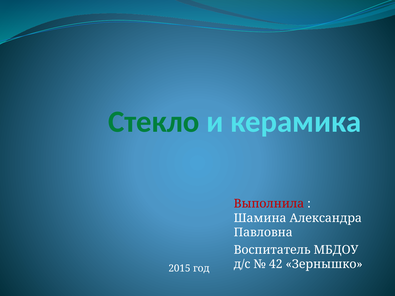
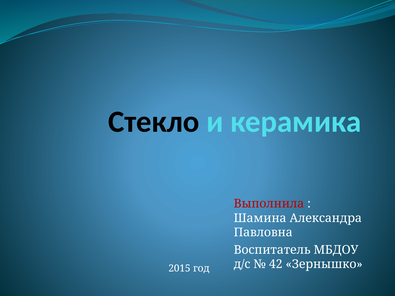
Стекло colour: green -> black (154, 122)
